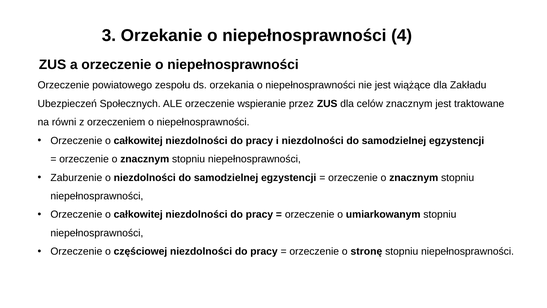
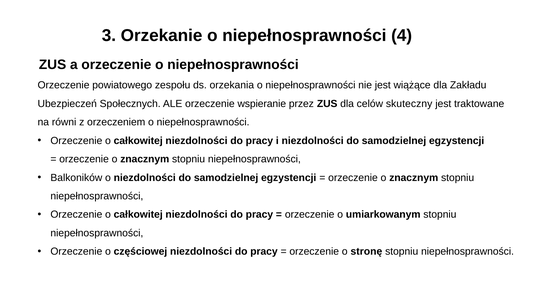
celów znacznym: znacznym -> skuteczny (409, 104)
Zaburzenie: Zaburzenie -> Balkoników (76, 177)
